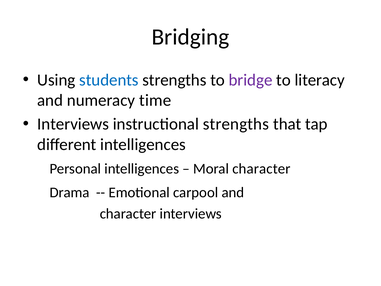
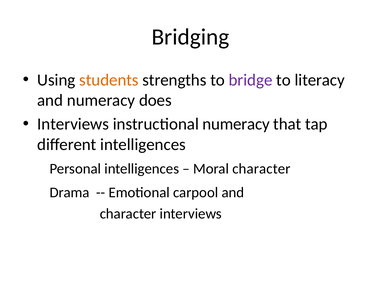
students colour: blue -> orange (109, 80)
time: time -> does (155, 100)
instructional strengths: strengths -> numeracy (236, 124)
